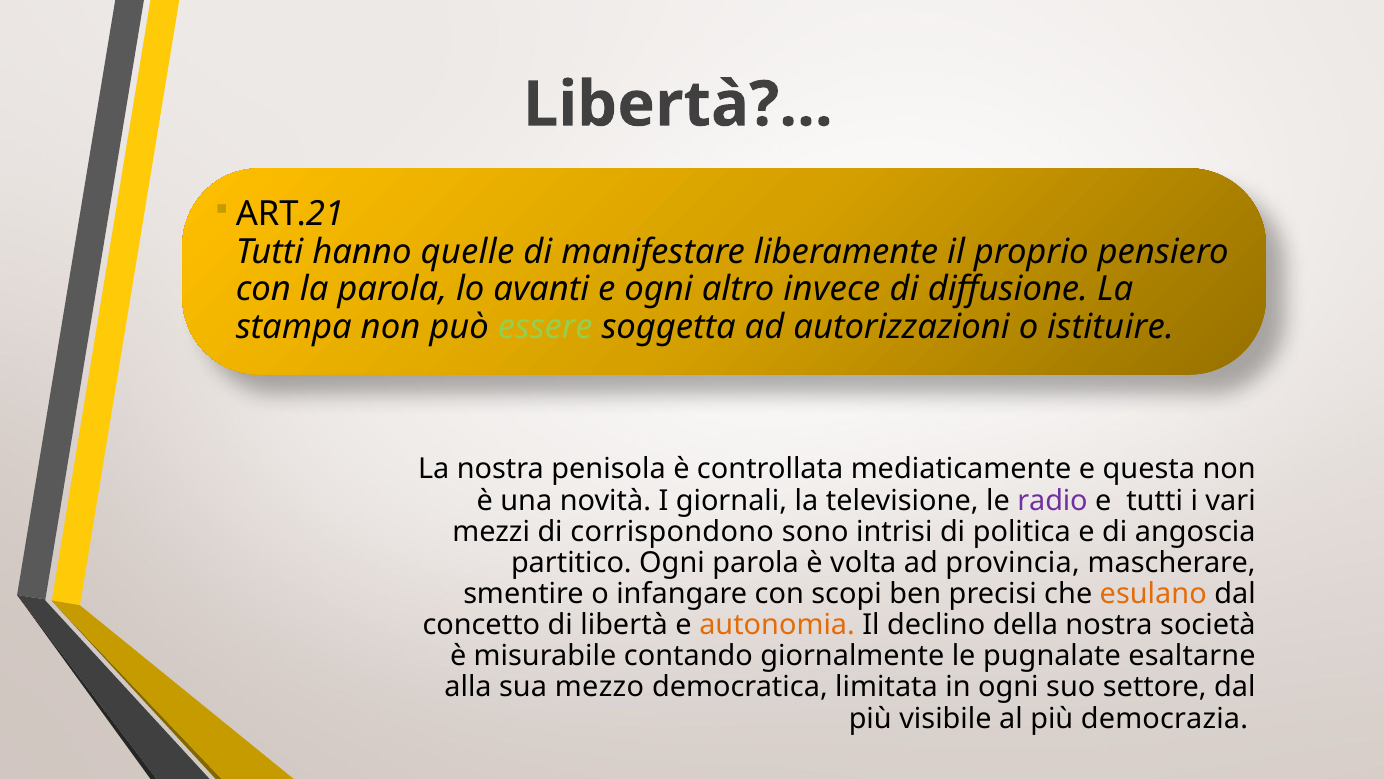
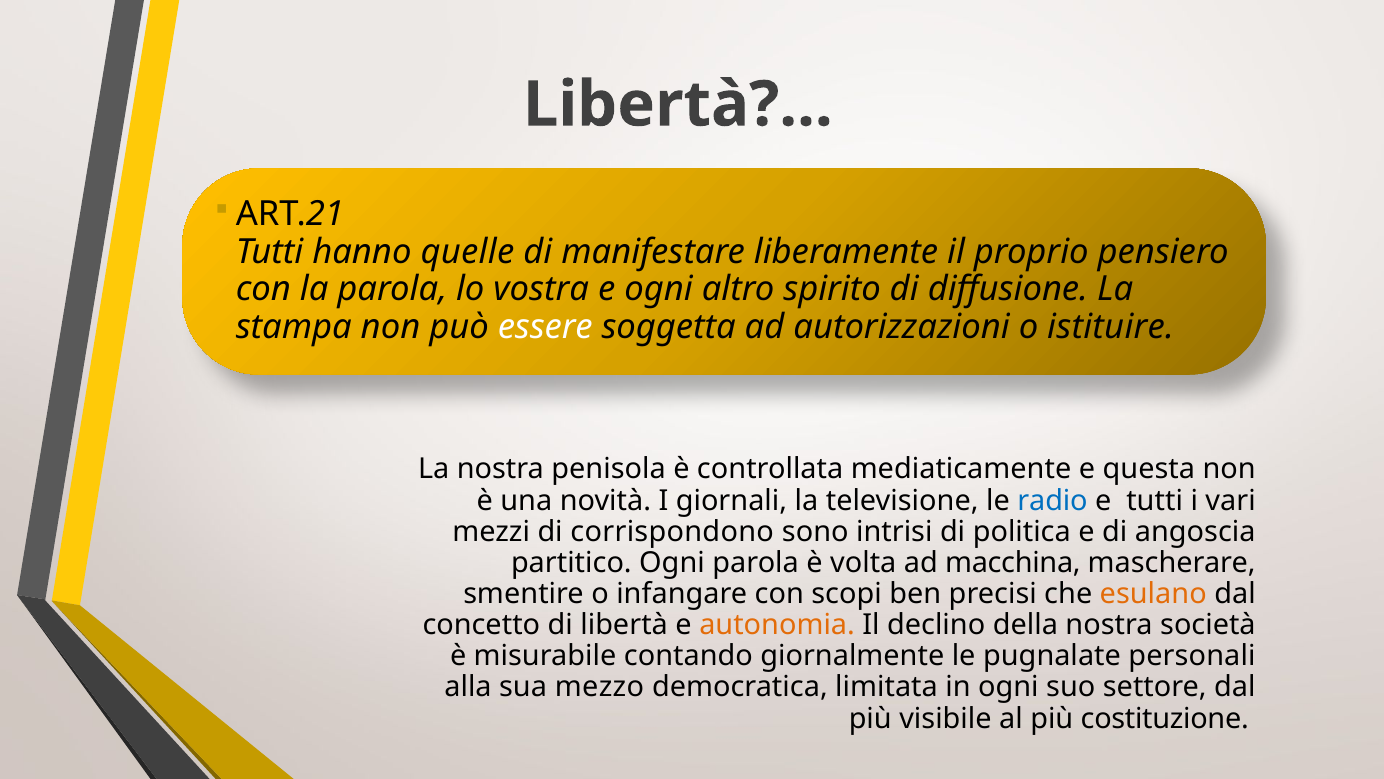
avanti: avanti -> vostra (541, 289)
invece: invece -> spirito (832, 289)
essere colour: light green -> white (545, 326)
radio colour: purple -> blue (1053, 500)
provincia: provincia -> macchina (1013, 562)
esaltarne: esaltarne -> personali (1192, 656)
democrazia: democrazia -> costituzione (1165, 718)
